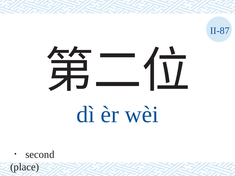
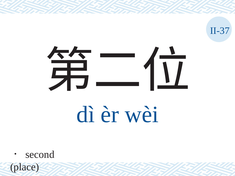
II-87: II-87 -> II-37 (220, 31)
